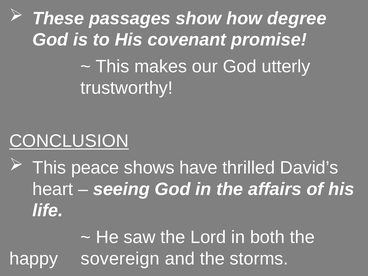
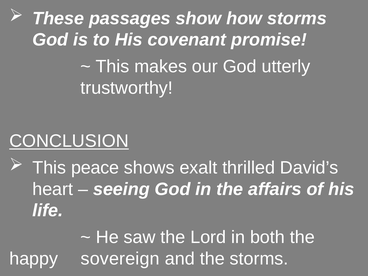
how degree: degree -> storms (297, 18)
have: have -> exalt (198, 168)
